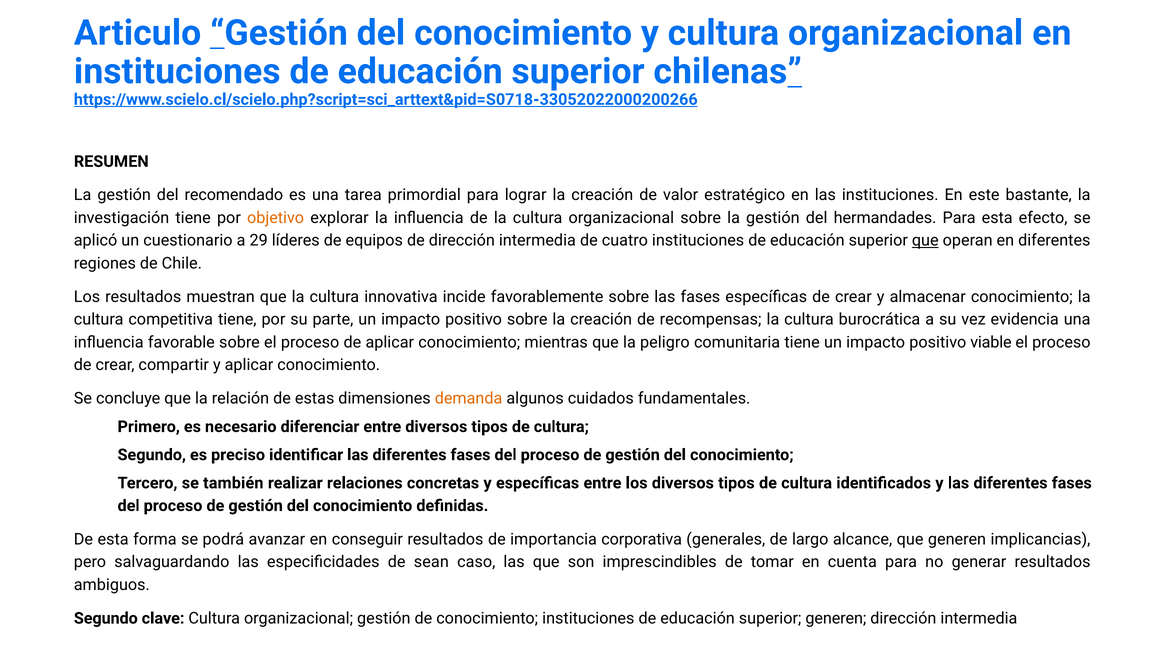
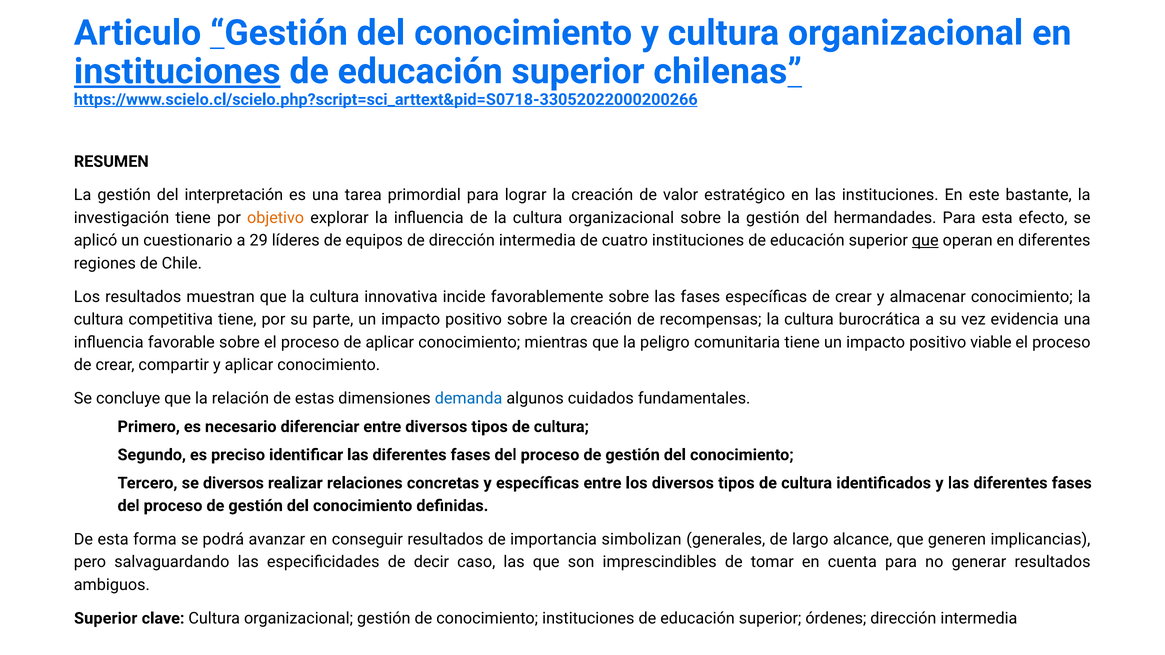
instituciones underline: none -> present (177, 71)
recomendado: recomendado -> interpretación (234, 195)
demanda colour: orange -> blue (469, 399)
se también: también -> diversos (233, 483)
corporativa: corporativa -> simbolizan (642, 539)
sean: sean -> decir (431, 562)
Segundo: Segundo -> Superior (106, 619)
superior generen: generen -> órdenes (836, 619)
